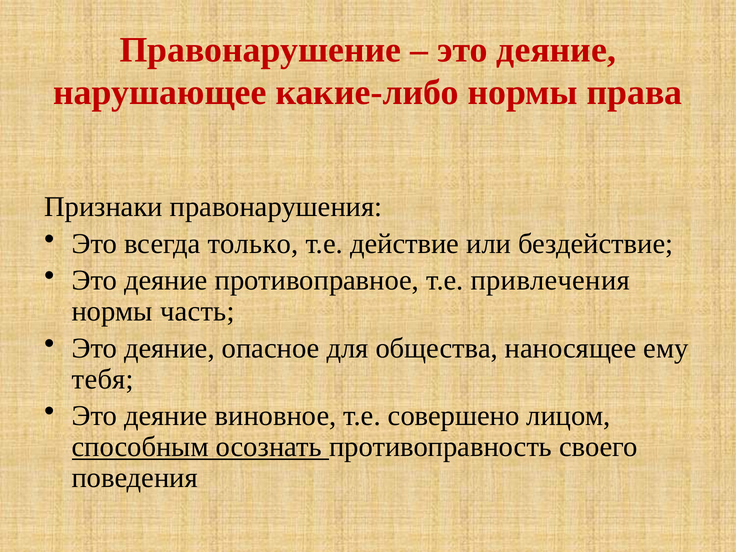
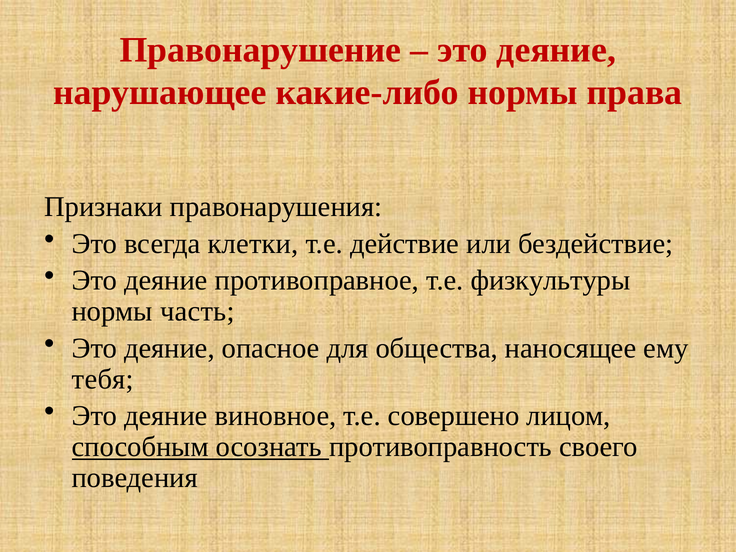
только: только -> клетки (253, 244)
привлечения: привлечения -> физкультуры (550, 280)
